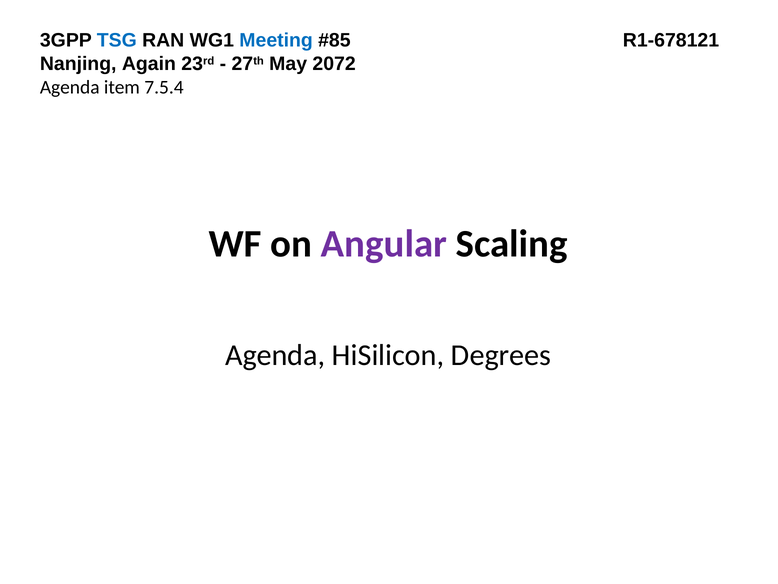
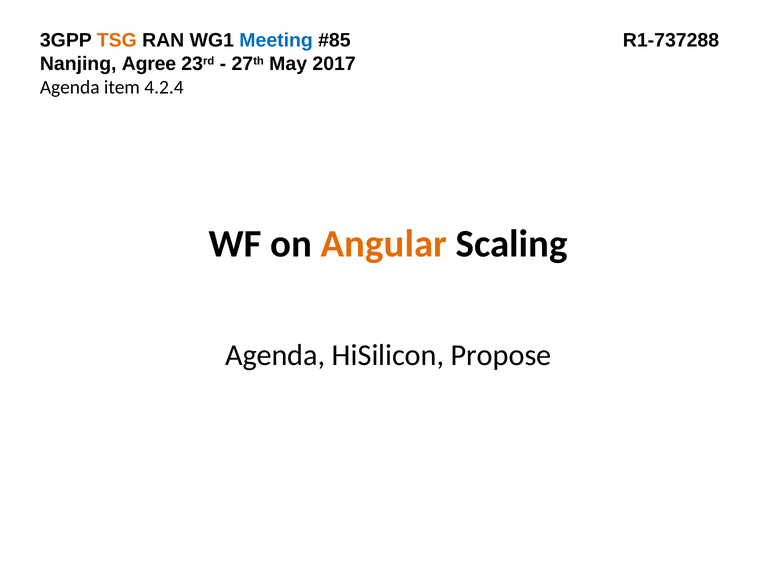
TSG colour: blue -> orange (117, 41)
R1-678121: R1-678121 -> R1-737288 (671, 41)
Again: Again -> Agree (149, 64)
2072: 2072 -> 2017 (334, 64)
7.5.4: 7.5.4 -> 4.2.4 (164, 87)
Angular colour: purple -> orange (384, 244)
Degrees: Degrees -> Propose (501, 355)
